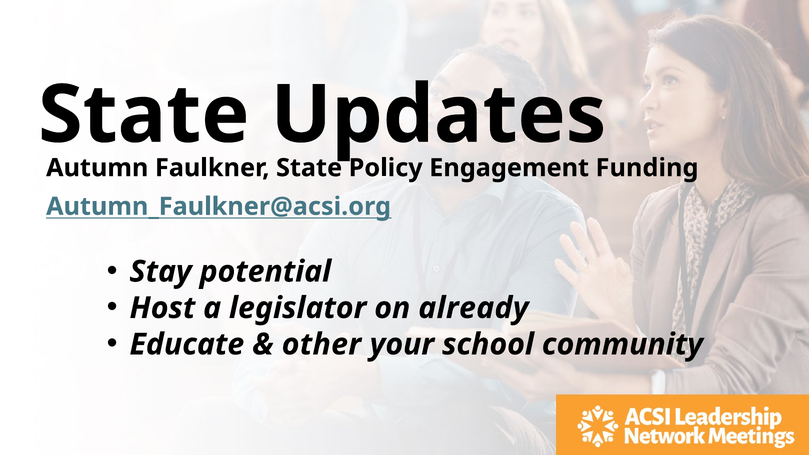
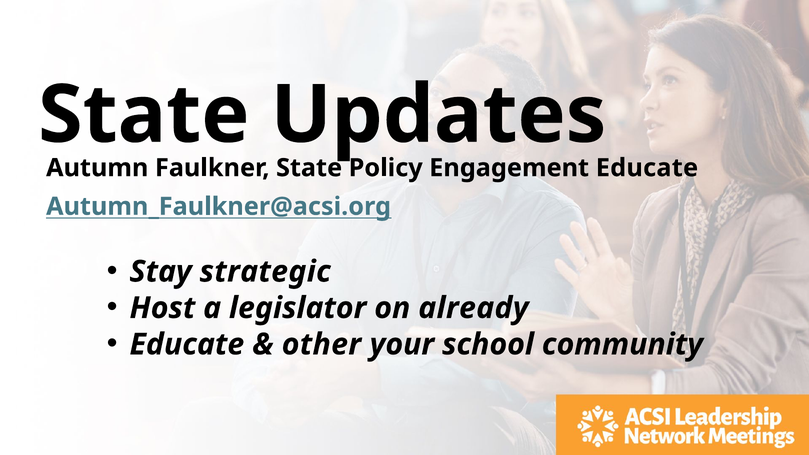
Funding: Funding -> Educate (647, 168)
potential: potential -> strategic (265, 272)
